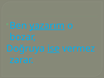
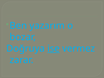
yazarım underline: present -> none (47, 26)
